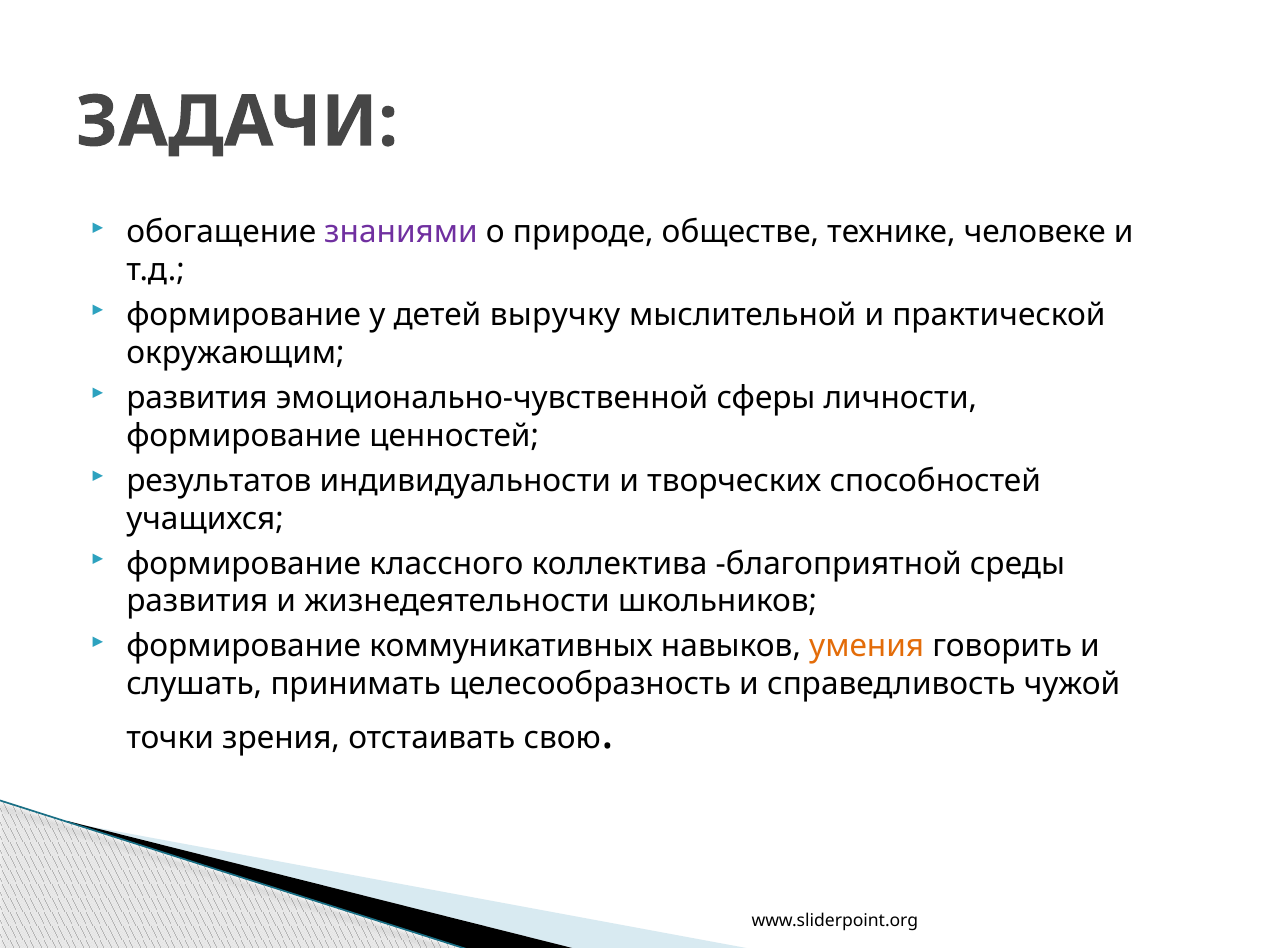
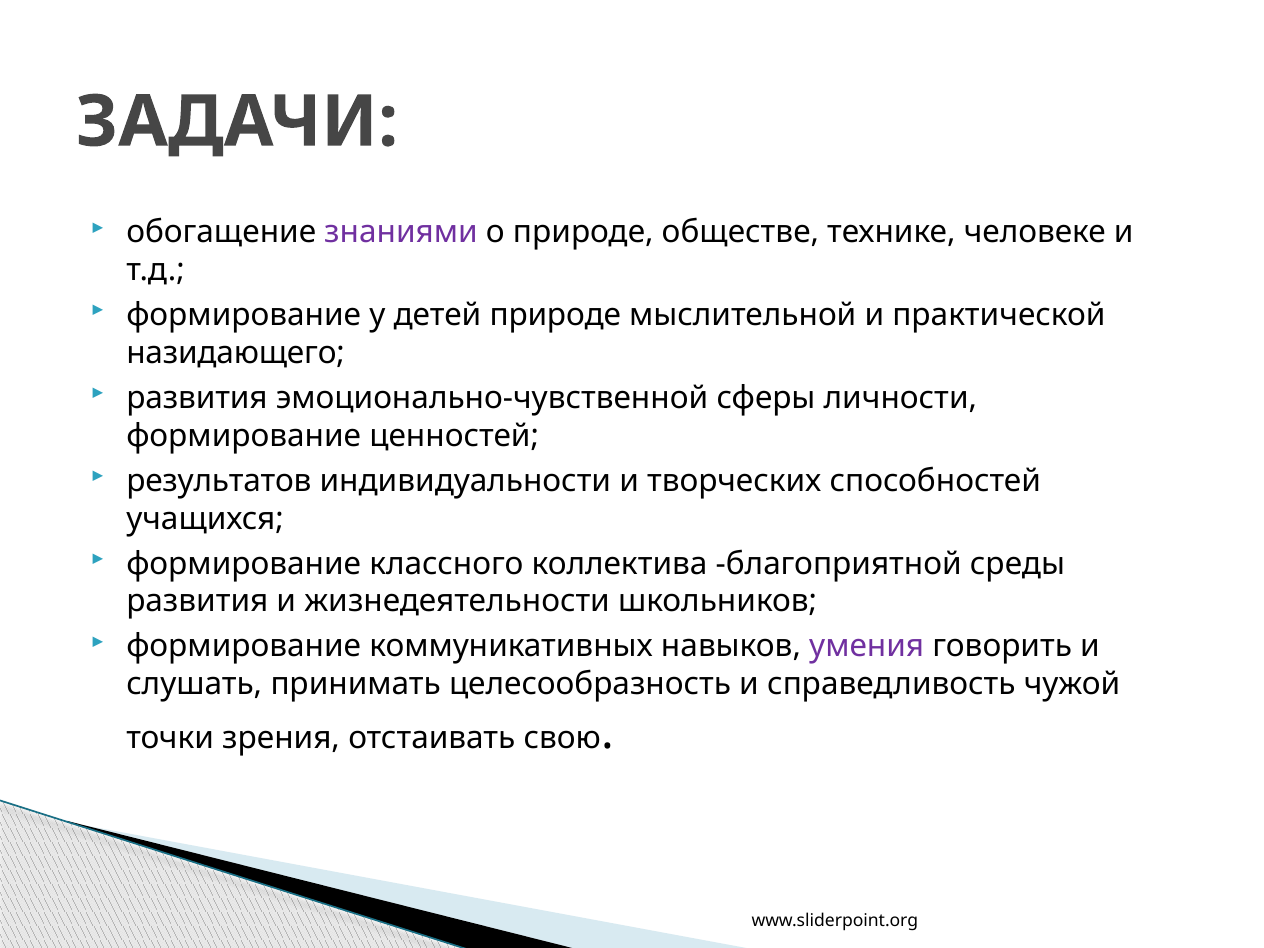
детей выручку: выручку -> природе (555, 315)
окружающим: окружающим -> назидающего (236, 353)
умения colour: orange -> purple (867, 647)
